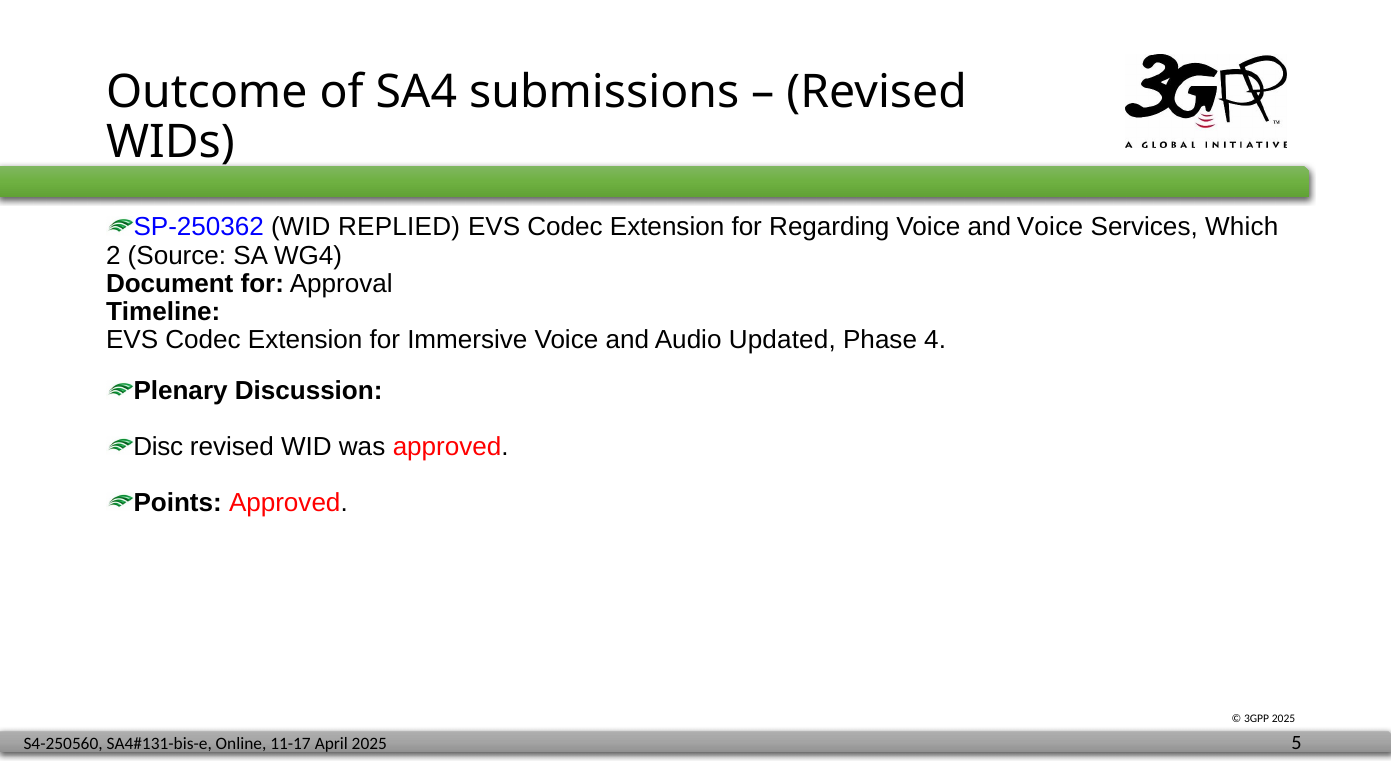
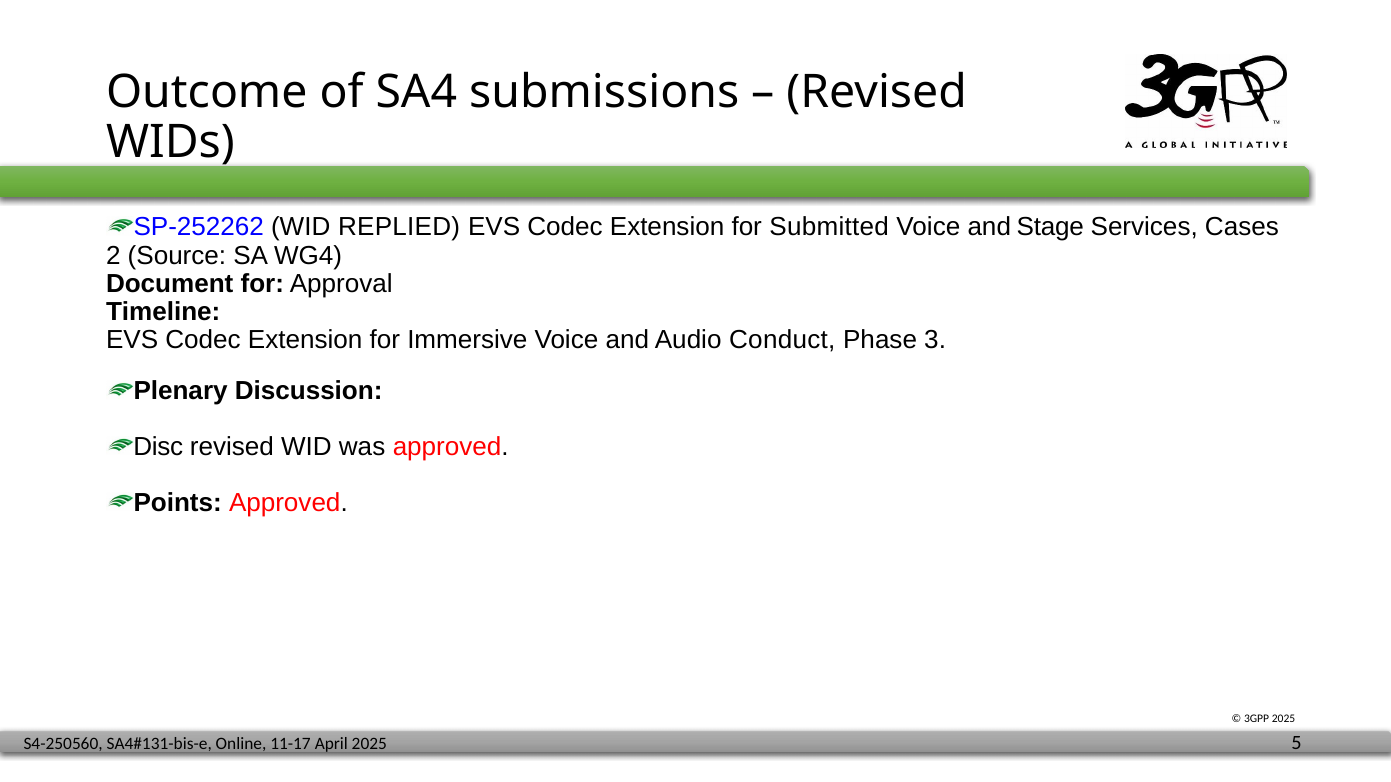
SP-250362: SP-250362 -> SP-252262 (199, 227)
Regarding: Regarding -> Submitted (829, 227)
and Voice: Voice -> Stage (1050, 227)
Which: Which -> Cases (1242, 227)
Updated: Updated -> Conduct (782, 340)
4: 4 -> 3 (935, 340)
